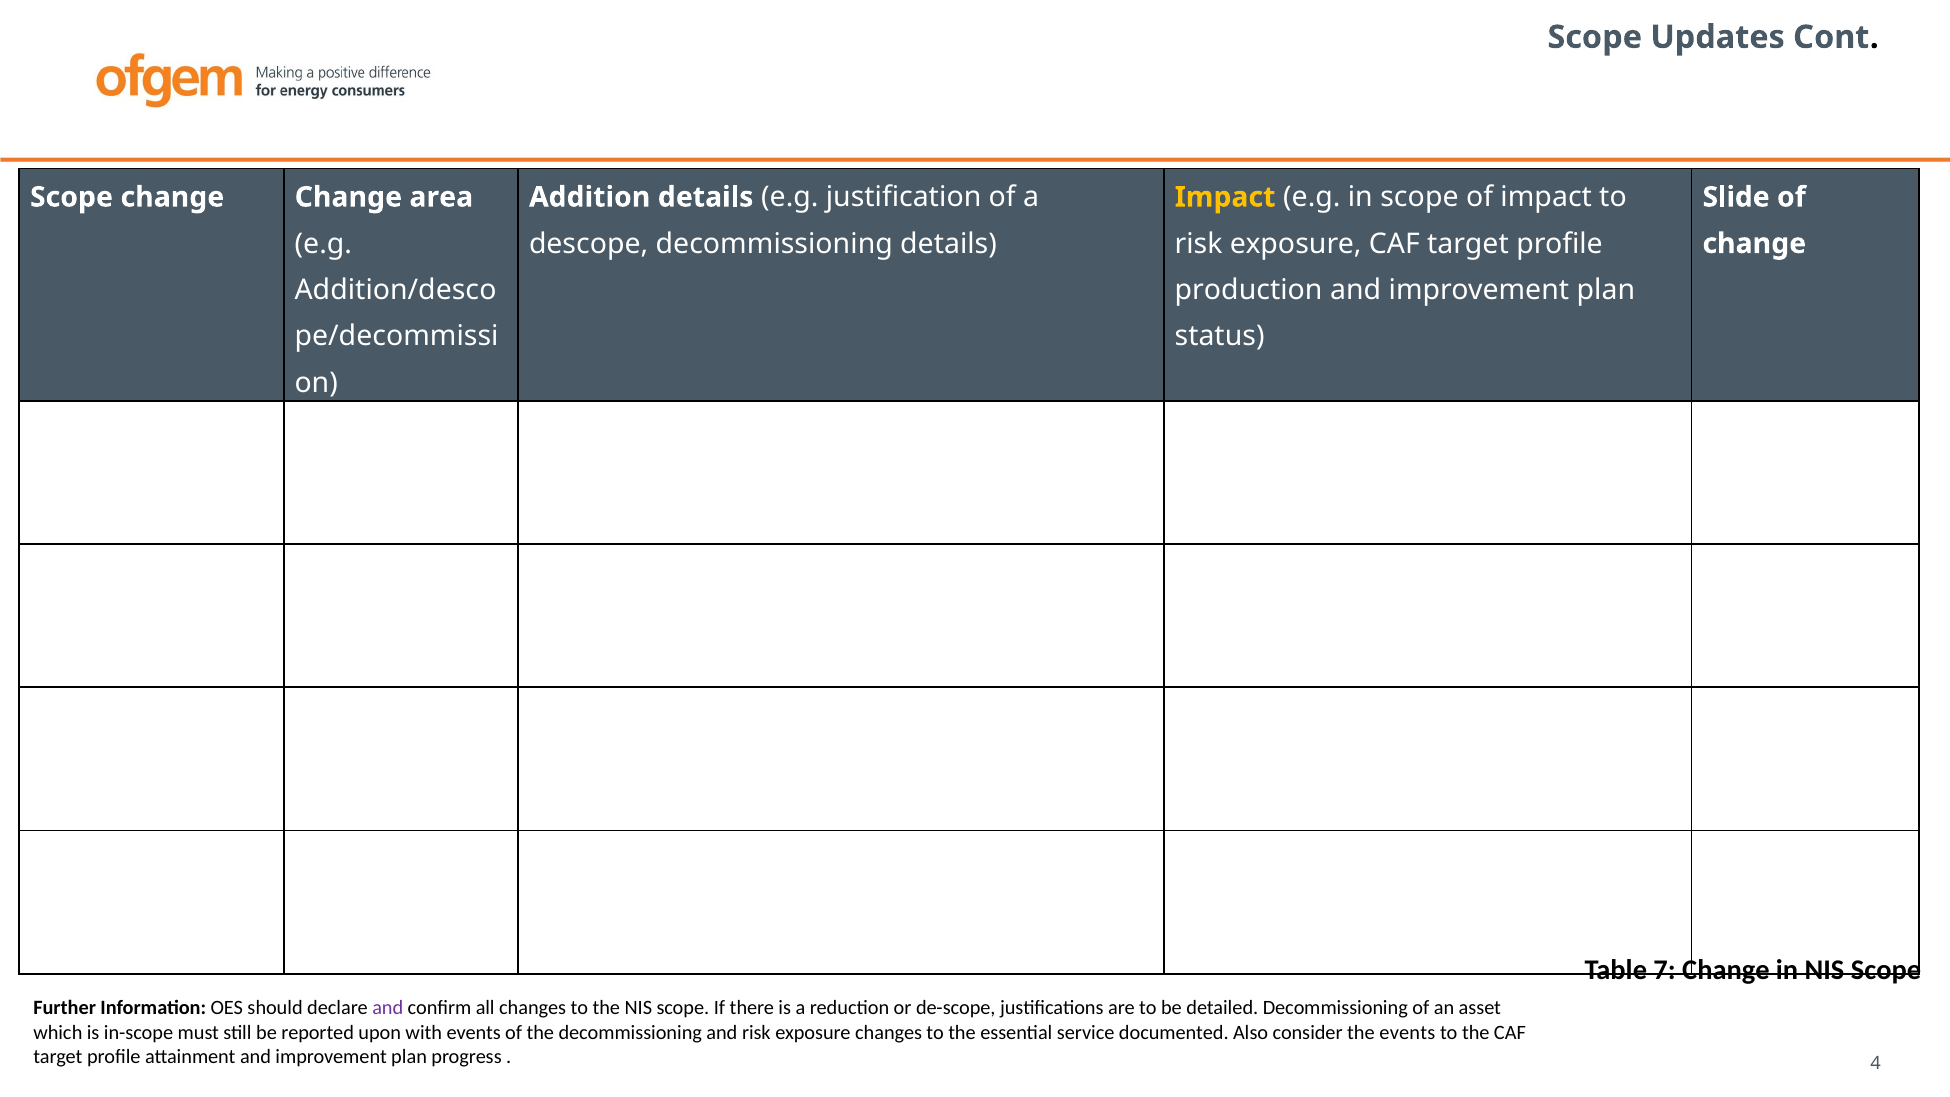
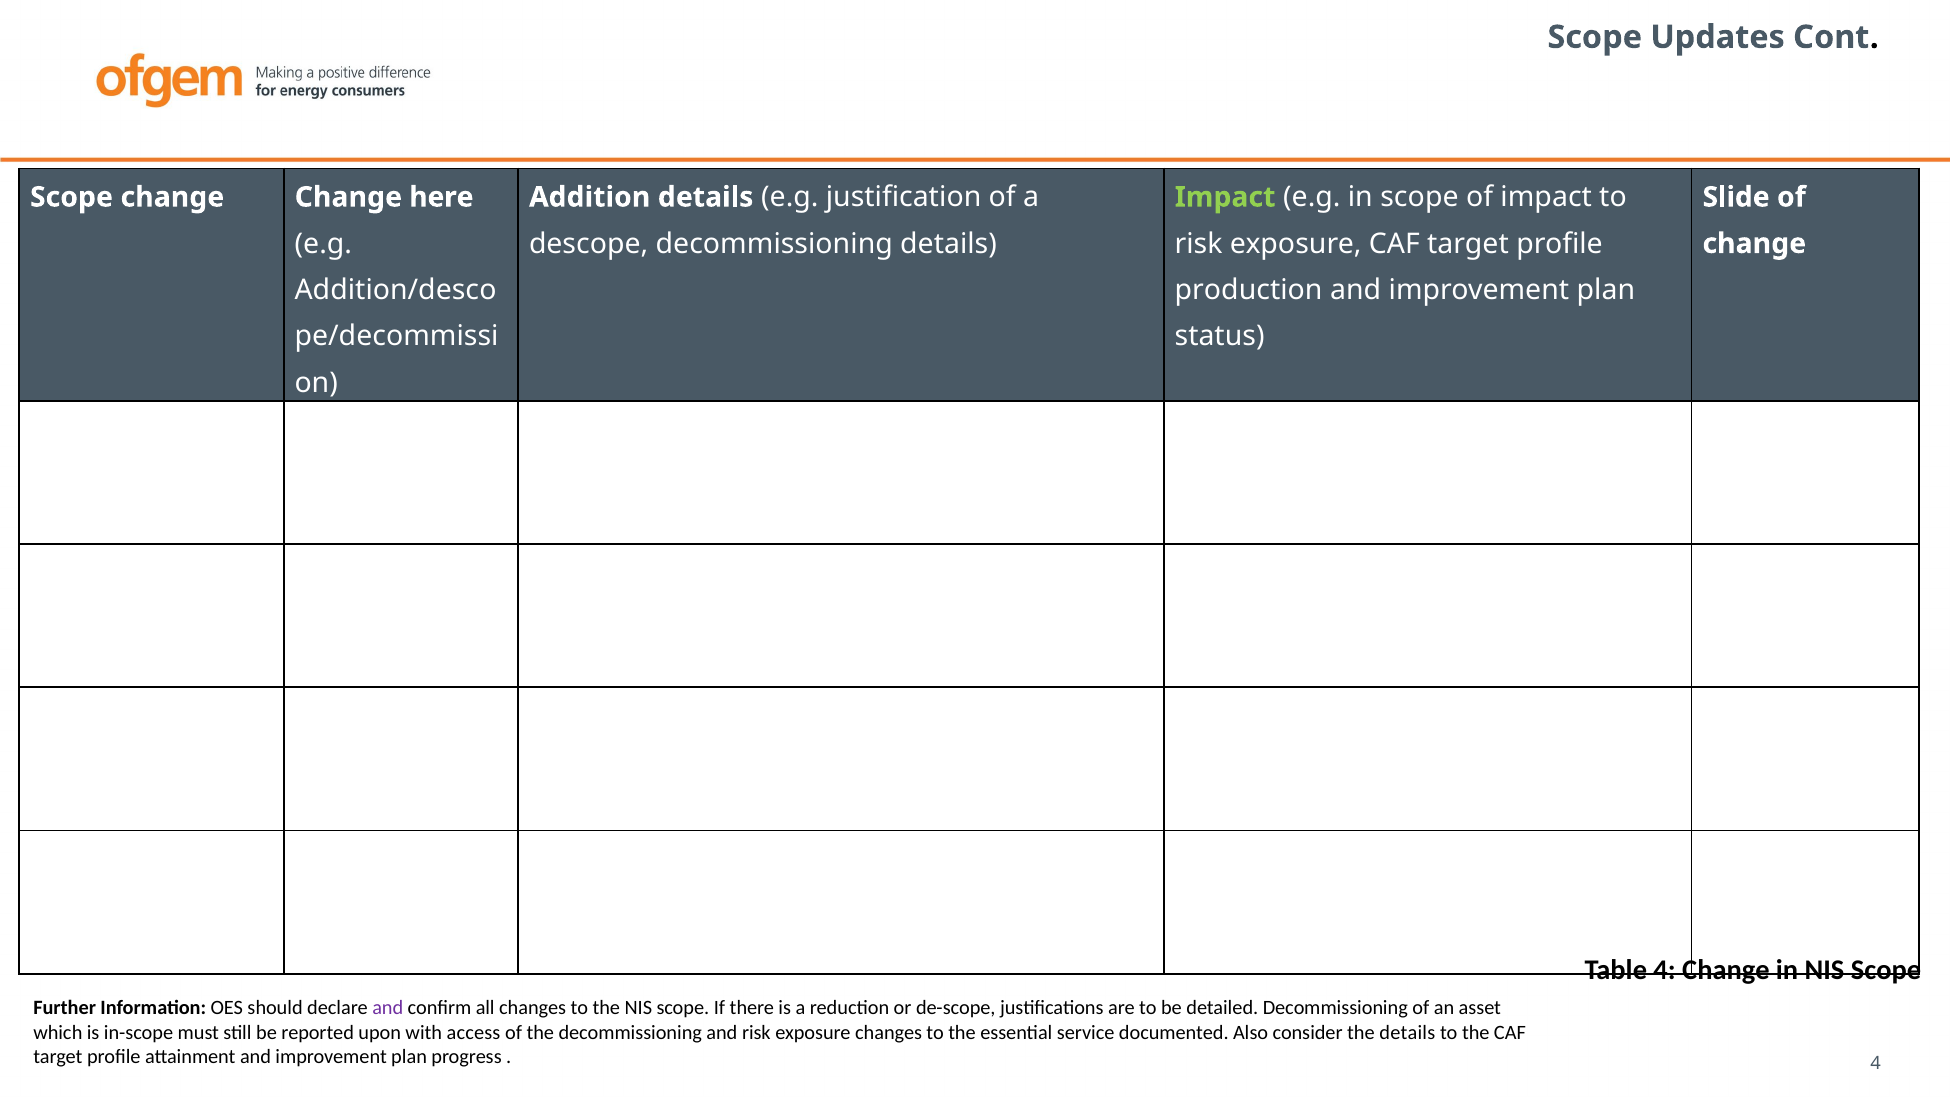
area: area -> here (441, 197)
Impact colour: yellow -> light green (1225, 197)
Table 7: 7 -> 4 (1665, 970)
with events: events -> access (474, 1032)
the events: events -> details (1407, 1032)
